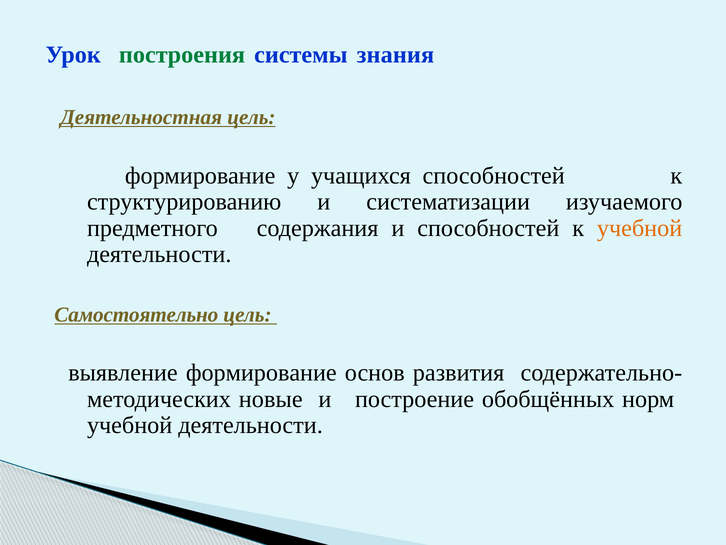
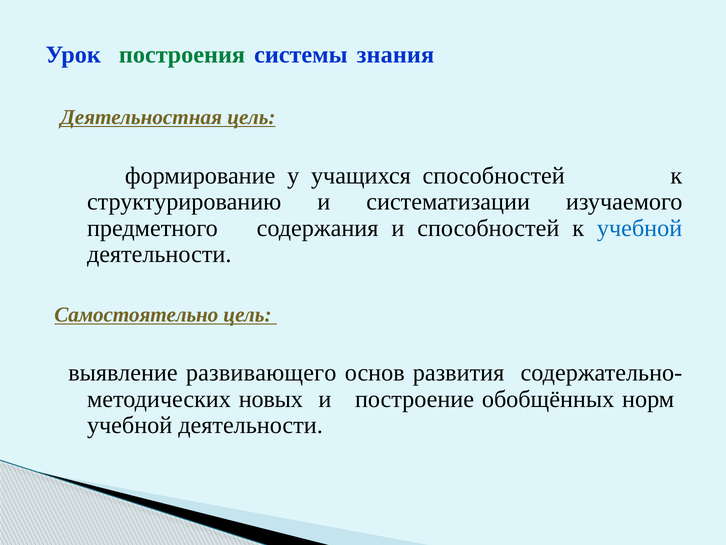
учебной colour: orange -> blue (640, 228)
выявление формирование: формирование -> развивающего (261, 373)
новые: новые -> новых (271, 399)
